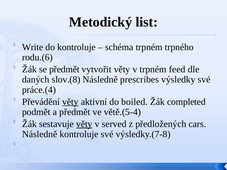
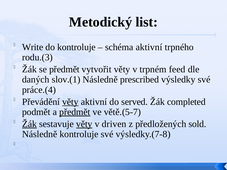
schéma trpném: trpném -> aktivní (149, 47)
rodu.(6: rodu.(6 -> rodu.(3 (37, 57)
slov.(8: slov.(8 -> slov.(1 (66, 80)
prescribes: prescribes -> prescribed (140, 80)
boiled: boiled -> served (135, 102)
předmět underline: none -> present (75, 112)
větě.(5-4: větě.(5-4 -> větě.(5-7 (122, 112)
Žák underline: none -> present (29, 124)
served: served -> driven (114, 124)
cars: cars -> sold (197, 124)
